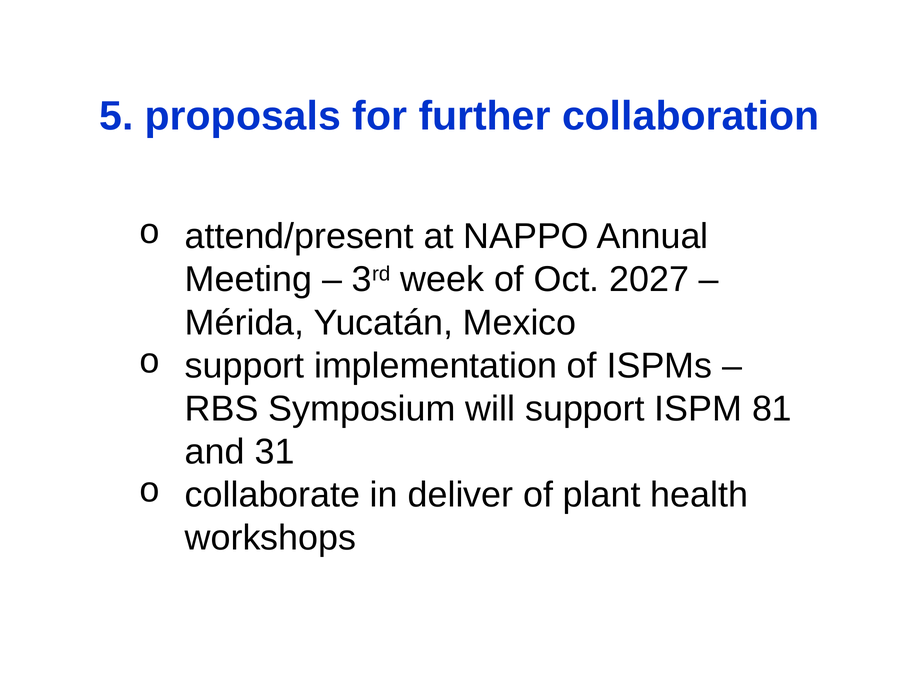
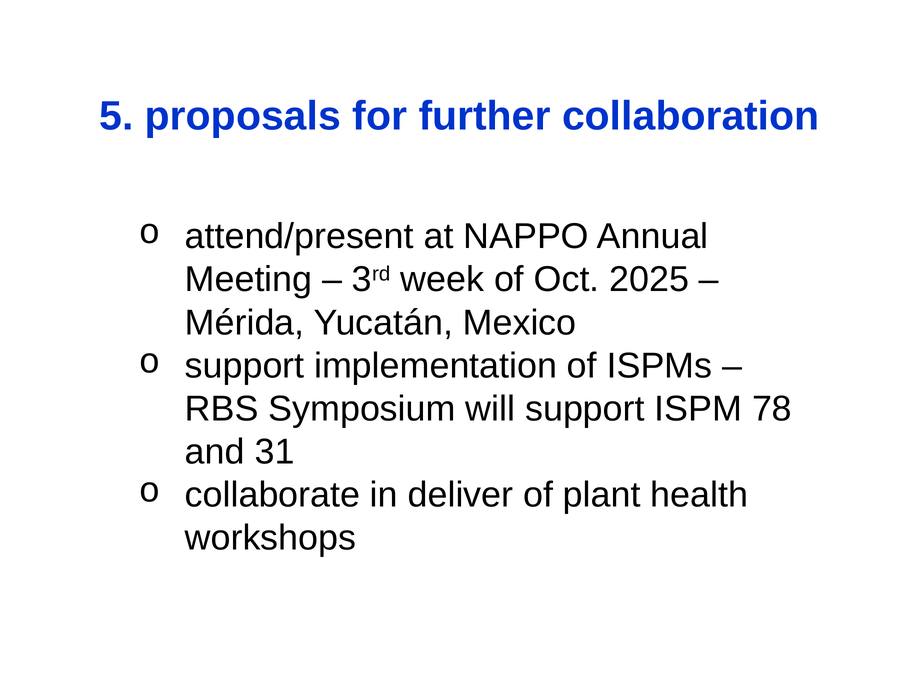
2027: 2027 -> 2025 (649, 280)
81: 81 -> 78 (772, 409)
